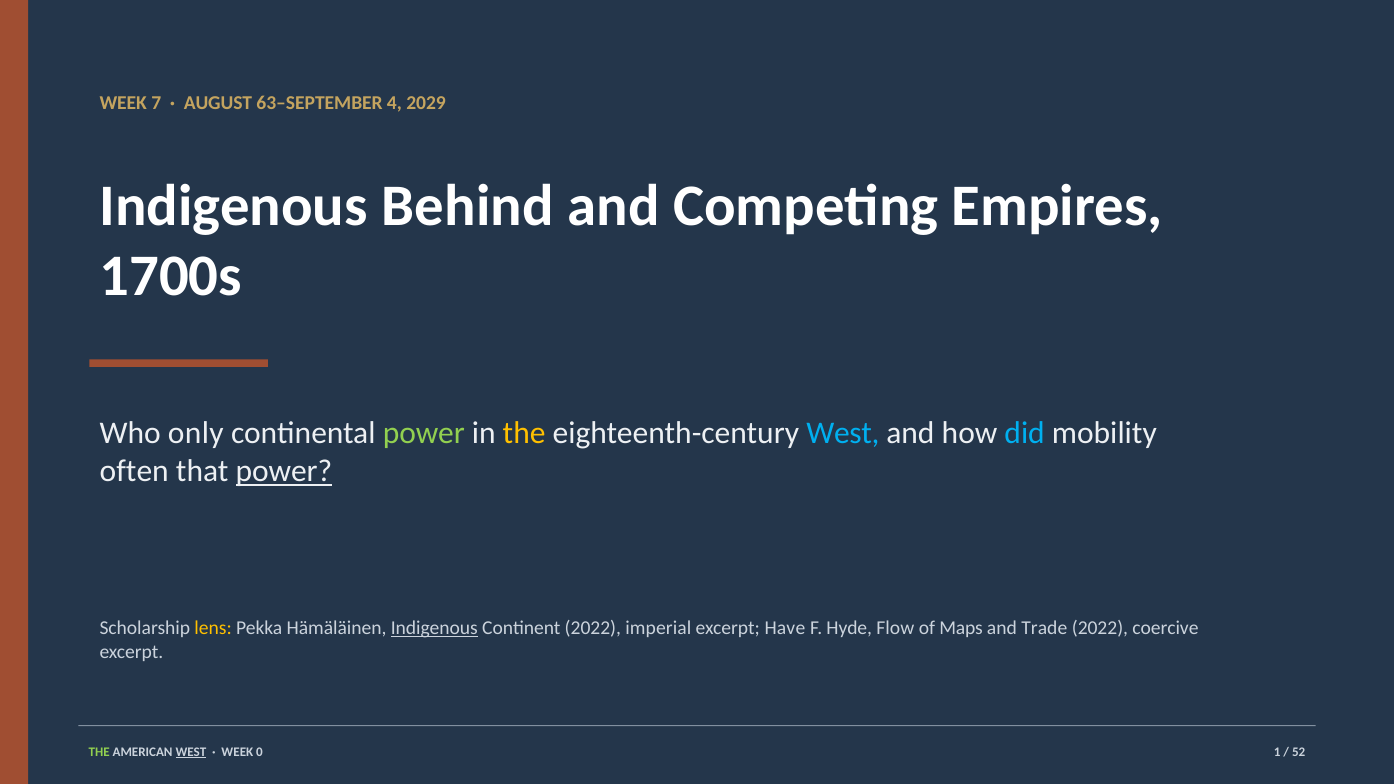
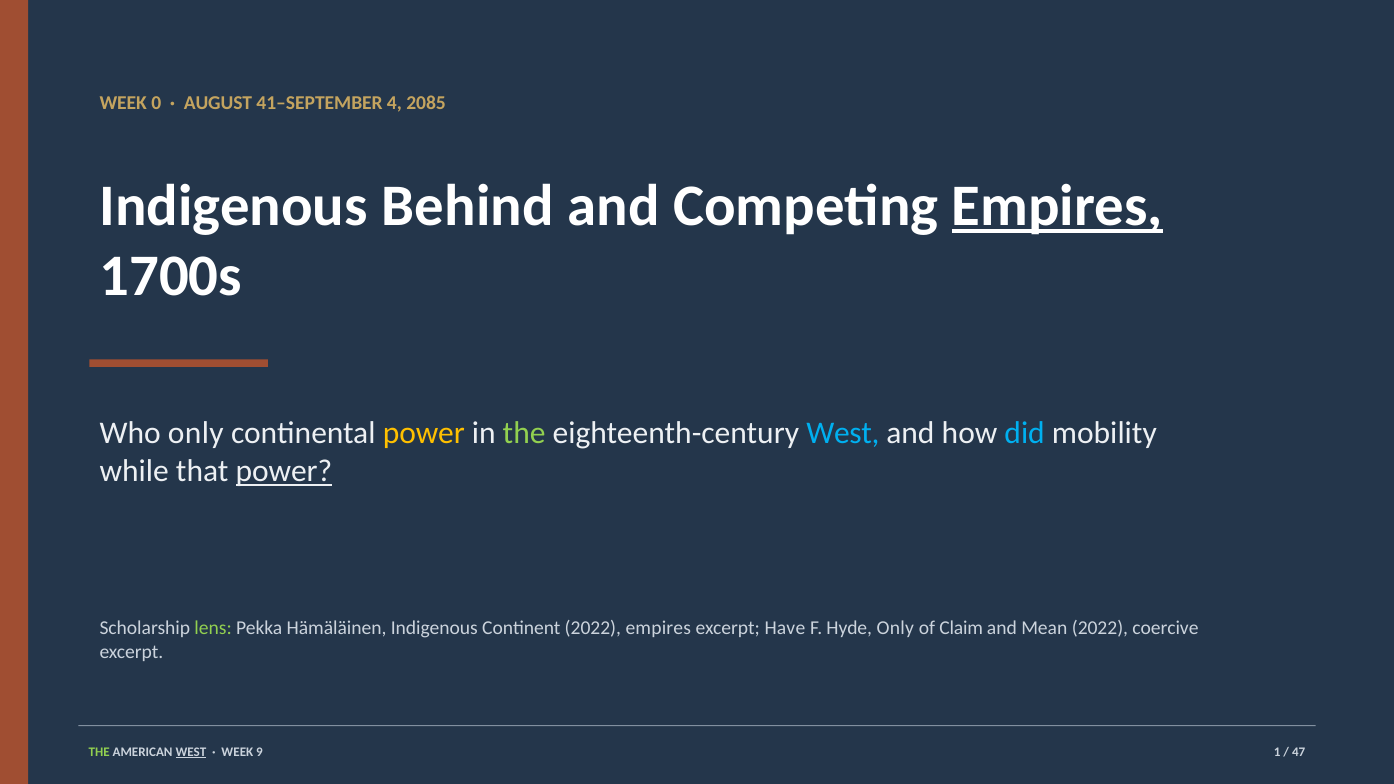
7: 7 -> 0 (156, 103)
63–SEPTEMBER: 63–SEPTEMBER -> 41–SEPTEMBER (320, 103)
2029: 2029 -> 2085 (426, 103)
Empires underline: none -> present (1057, 206)
power colour: light green -> yellow (424, 434)
the colour: yellow -> light green (524, 434)
often: often -> while (134, 471)
lens colour: yellow -> light green (213, 628)
Indigenous underline: present -> none (434, 628)
2022 imperial: imperial -> empires (658, 628)
Hyde Flow: Flow -> Only (895, 628)
Maps: Maps -> Claim (961, 628)
Trade: Trade -> Mean (1044, 628)
0: 0 -> 9 (259, 752)
52: 52 -> 47 (1299, 752)
